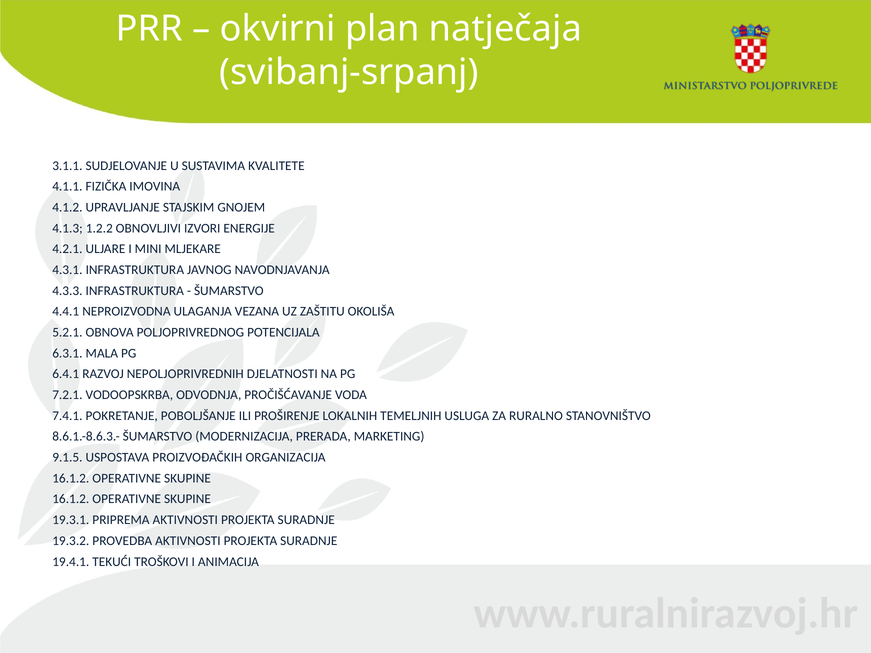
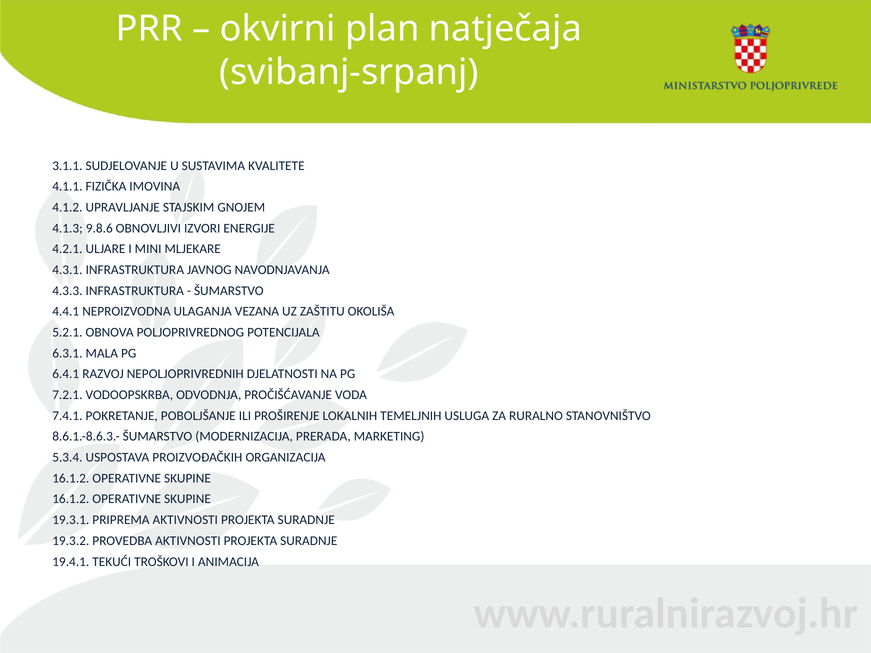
1.2.2: 1.2.2 -> 9.8.6 (99, 228)
9.1.5: 9.1.5 -> 5.3.4 (67, 458)
